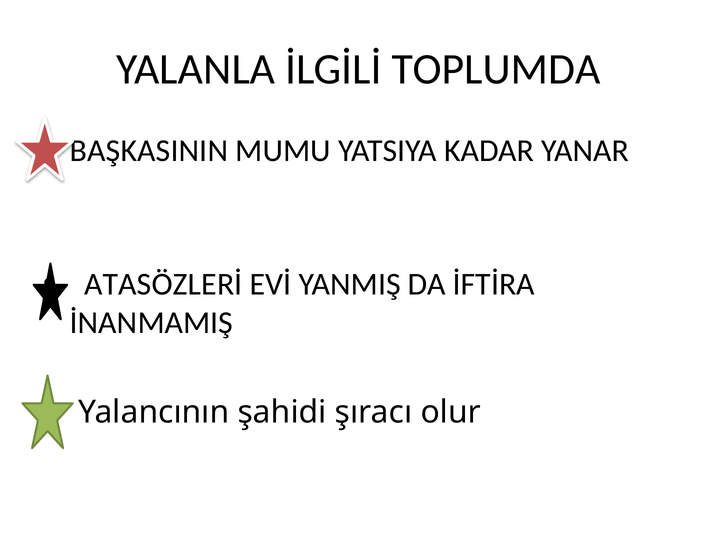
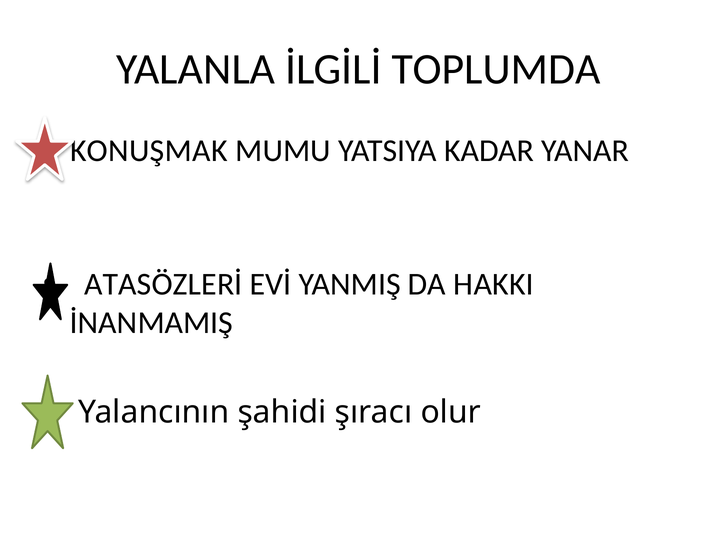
BAŞKASININ: BAŞKASININ -> KONUŞMAK (149, 150)
İFTİRA: İFTİRA -> HAKKI (494, 284)
